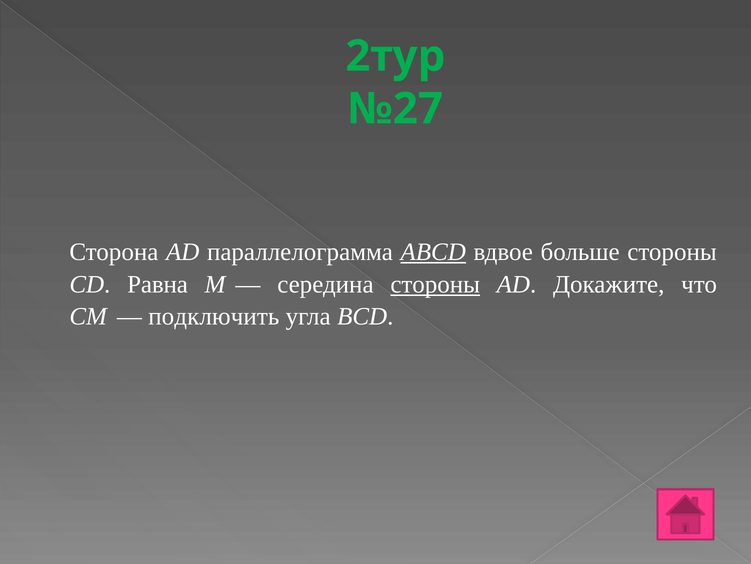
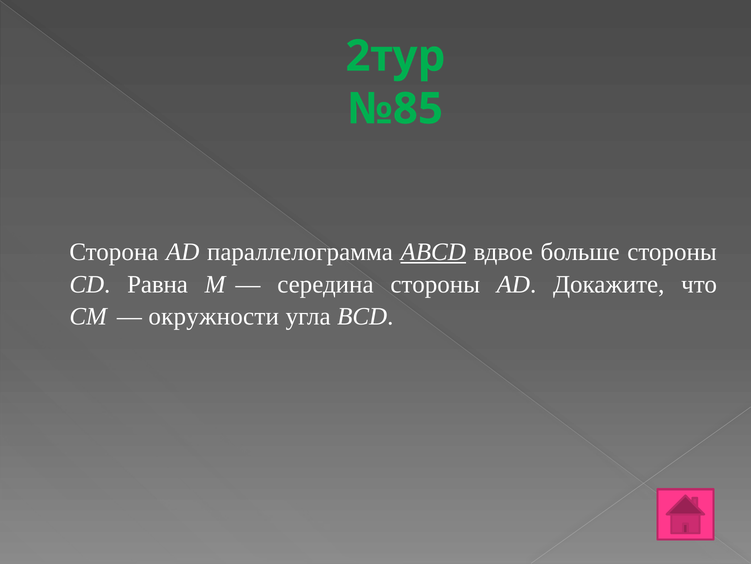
№27: №27 -> №85 (395, 109)
стороны underline: present -> none (435, 284)
подключить: подключить -> окружности (214, 316)
